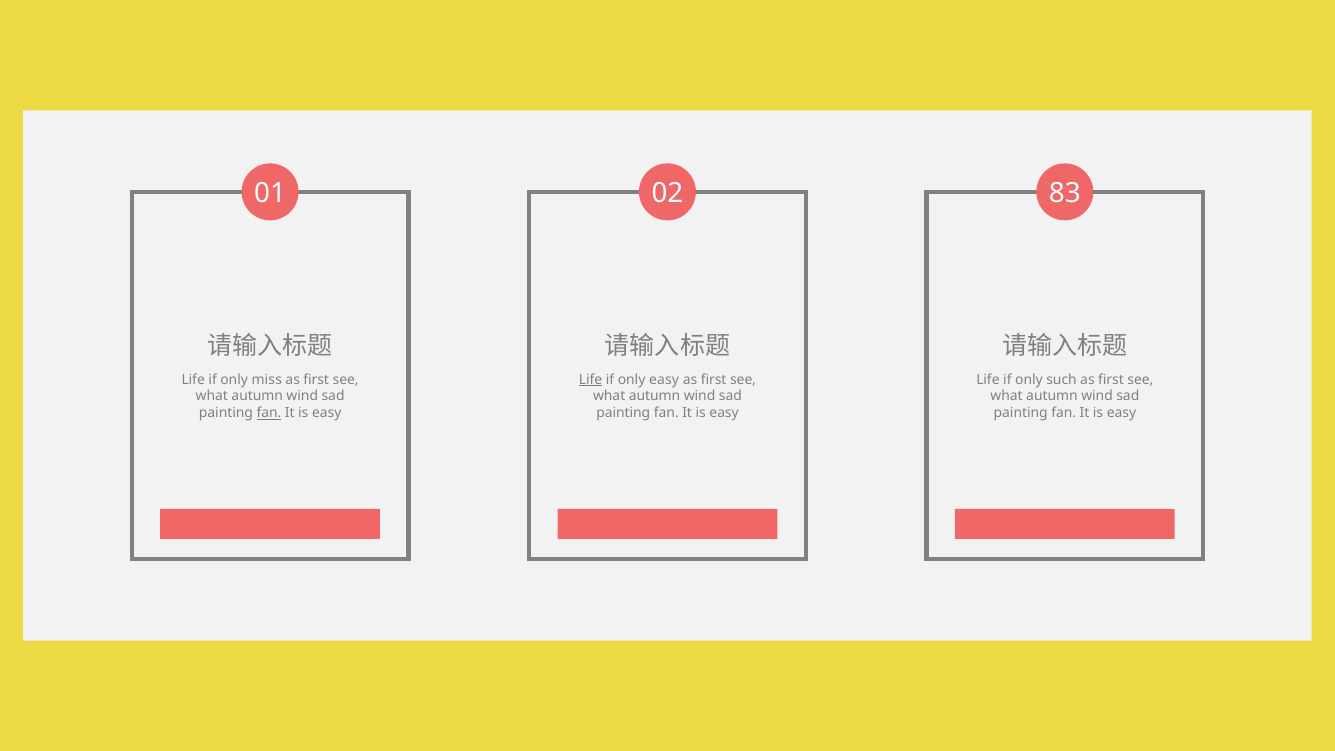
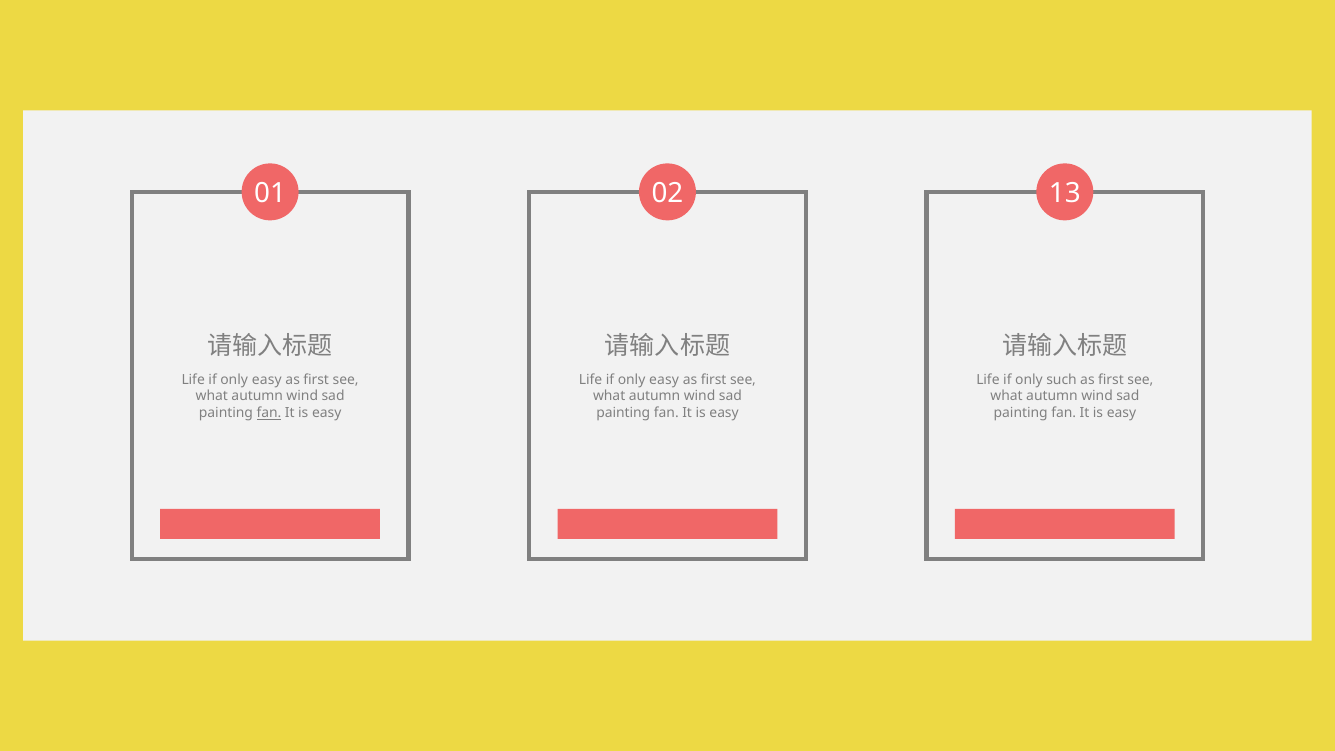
83: 83 -> 13 (1065, 194)
miss: miss -> easy (267, 380)
Life underline: present -> none (591, 380)
